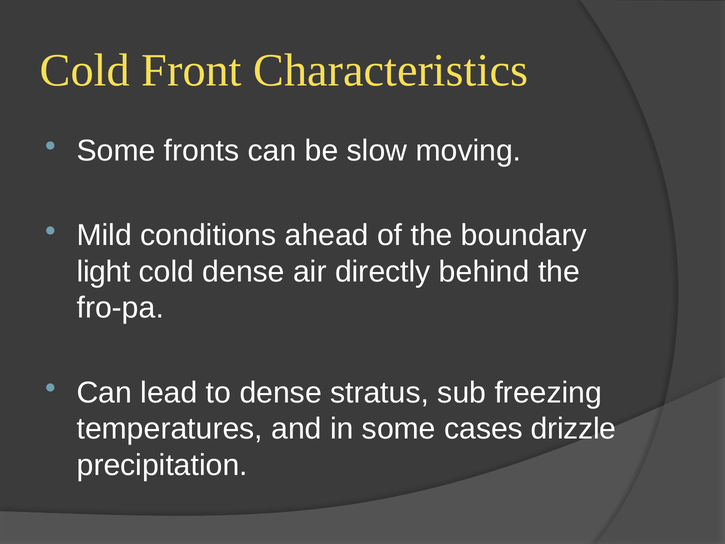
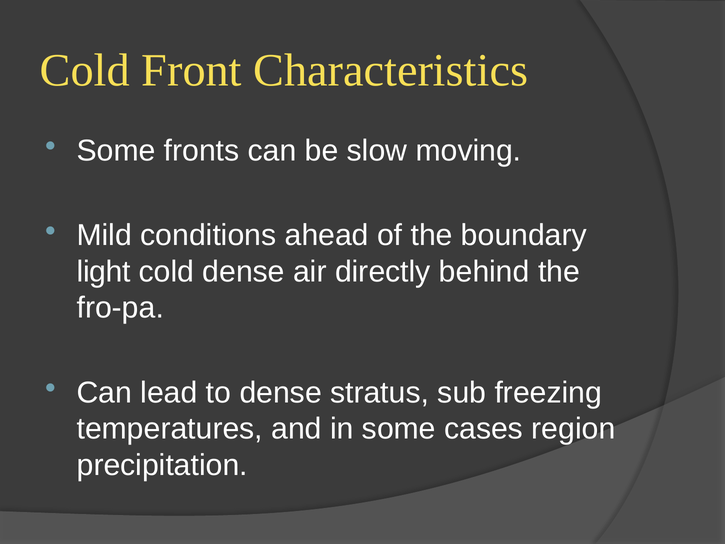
drizzle: drizzle -> region (573, 429)
